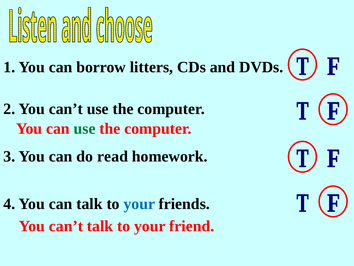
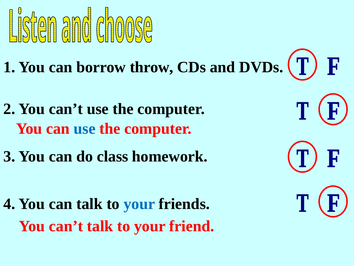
litters: litters -> throw (152, 67)
use colour: green -> blue (85, 128)
read: read -> class (113, 156)
